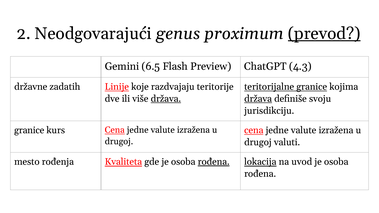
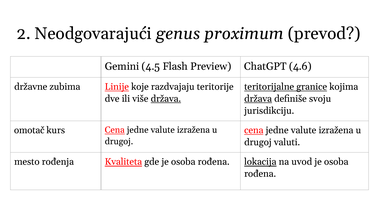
prevod underline: present -> none (324, 34)
6.5: 6.5 -> 4.5 (151, 67)
4.3: 4.3 -> 4.6 (300, 67)
zadatih: zadatih -> zubima (65, 87)
granice: granice -> omotač (29, 130)
rođena underline: present -> none (214, 162)
